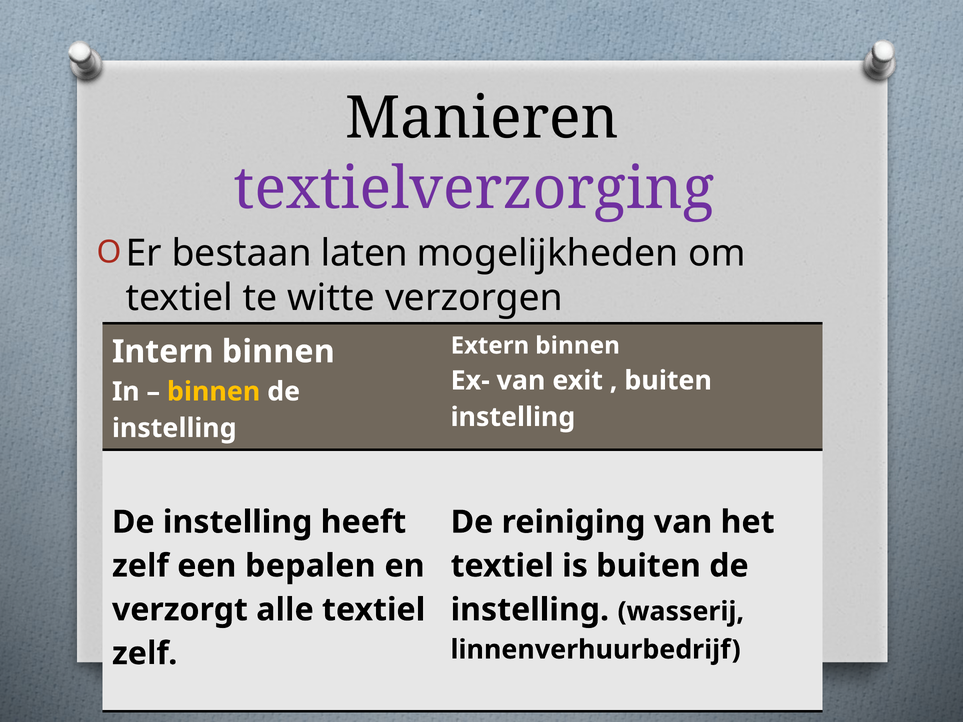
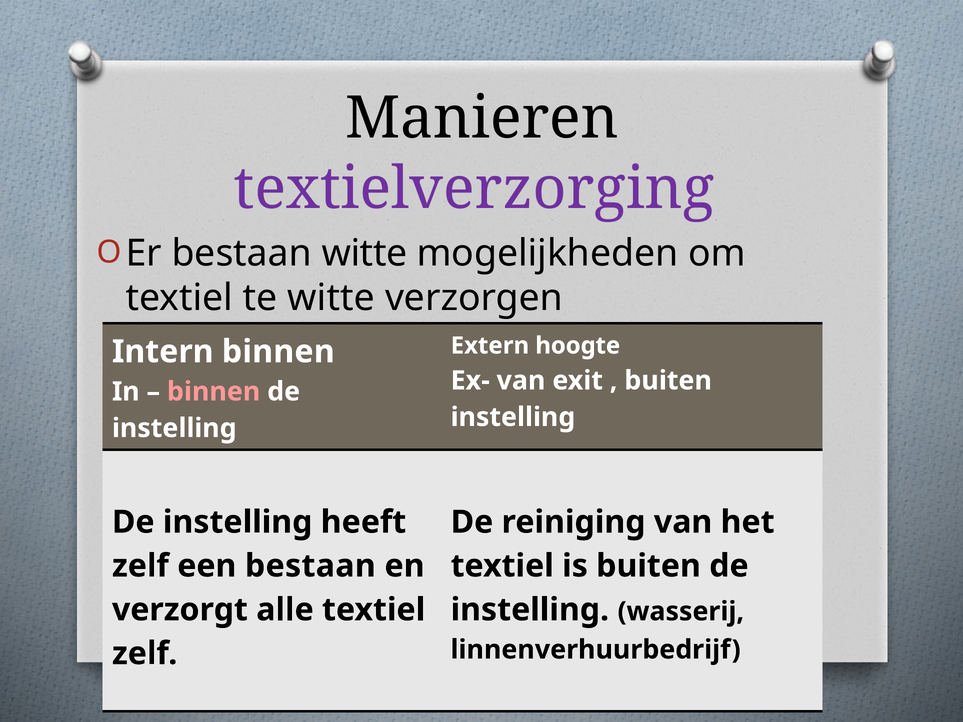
bestaan laten: laten -> witte (364, 253)
Extern binnen: binnen -> hoogte (578, 346)
binnen colour: yellow -> pink (214, 392)
een bepalen: bepalen -> bestaan (310, 566)
